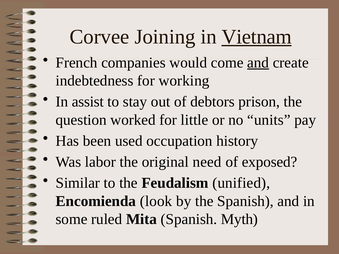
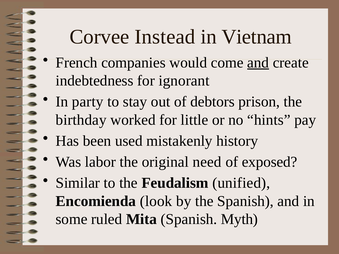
Joining: Joining -> Instead (165, 37)
Vietnam underline: present -> none (257, 37)
working: working -> ignorant (184, 81)
assist: assist -> party (88, 102)
question: question -> birthday (81, 120)
units: units -> hints (269, 120)
occupation: occupation -> mistakenly (179, 141)
